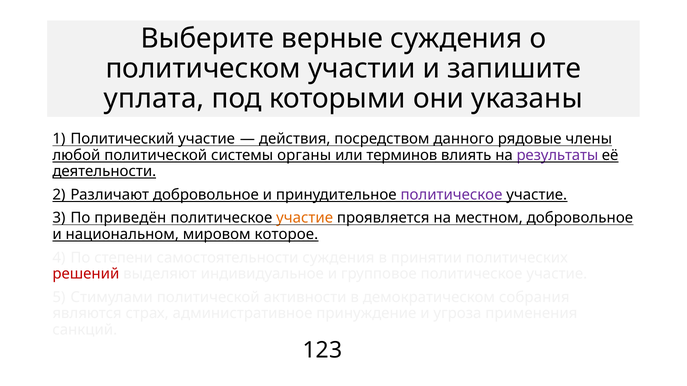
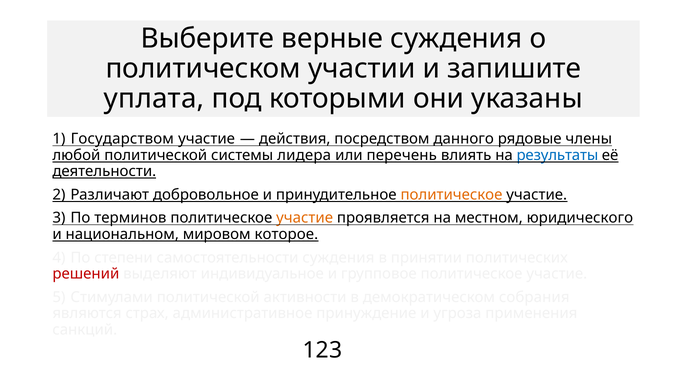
Политический: Политический -> Государством (122, 139)
органы: органы -> лидера (304, 155)
терминов: терминов -> перечень (402, 155)
результаты colour: purple -> blue (557, 155)
политическое colour: purple -> orange (451, 195)
приведён: приведён -> терминов (130, 218)
местном добровольное: добровольное -> юридического (580, 218)
